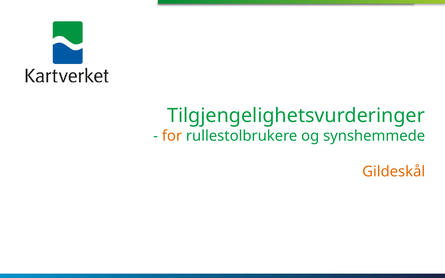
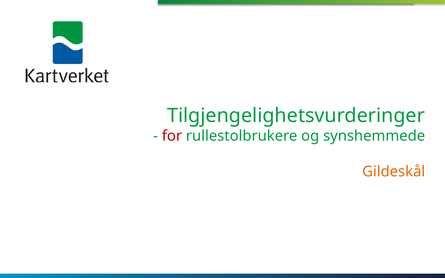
for colour: orange -> red (172, 136)
